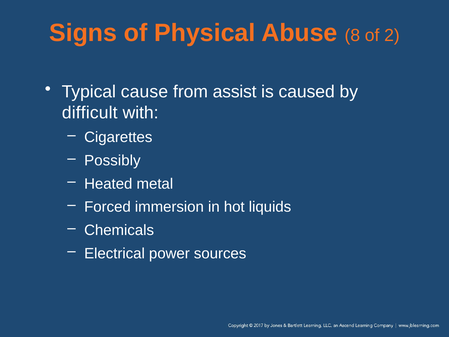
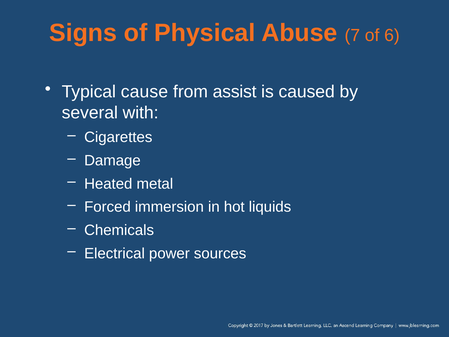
8: 8 -> 7 (352, 36)
2: 2 -> 6 (392, 36)
difficult: difficult -> several (90, 113)
Possibly: Possibly -> Damage (112, 160)
